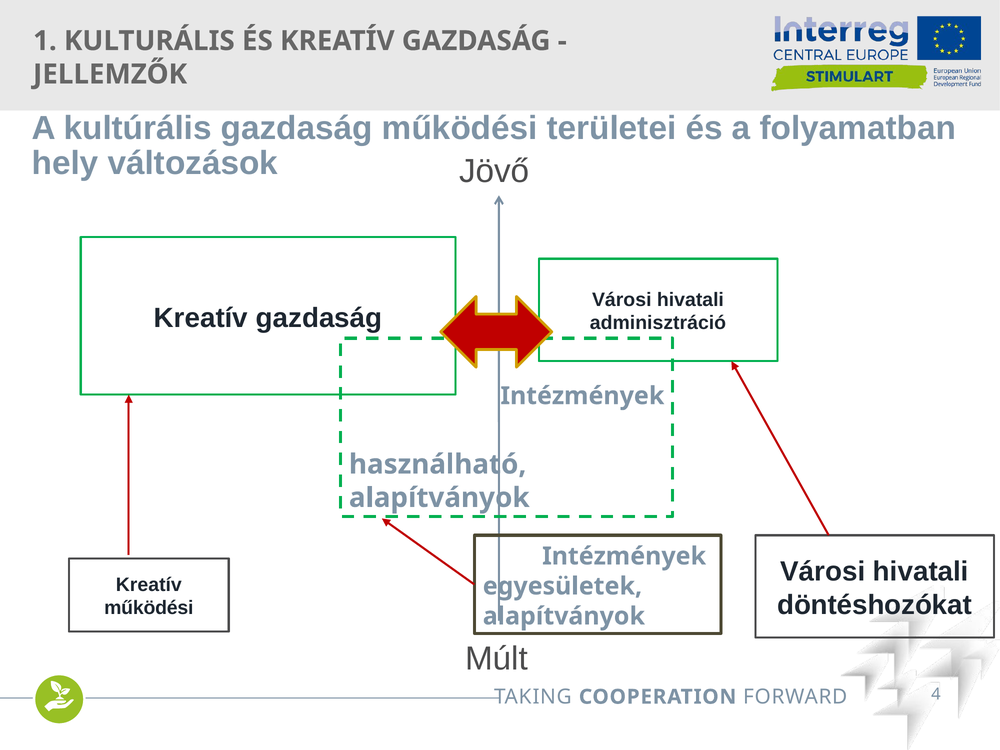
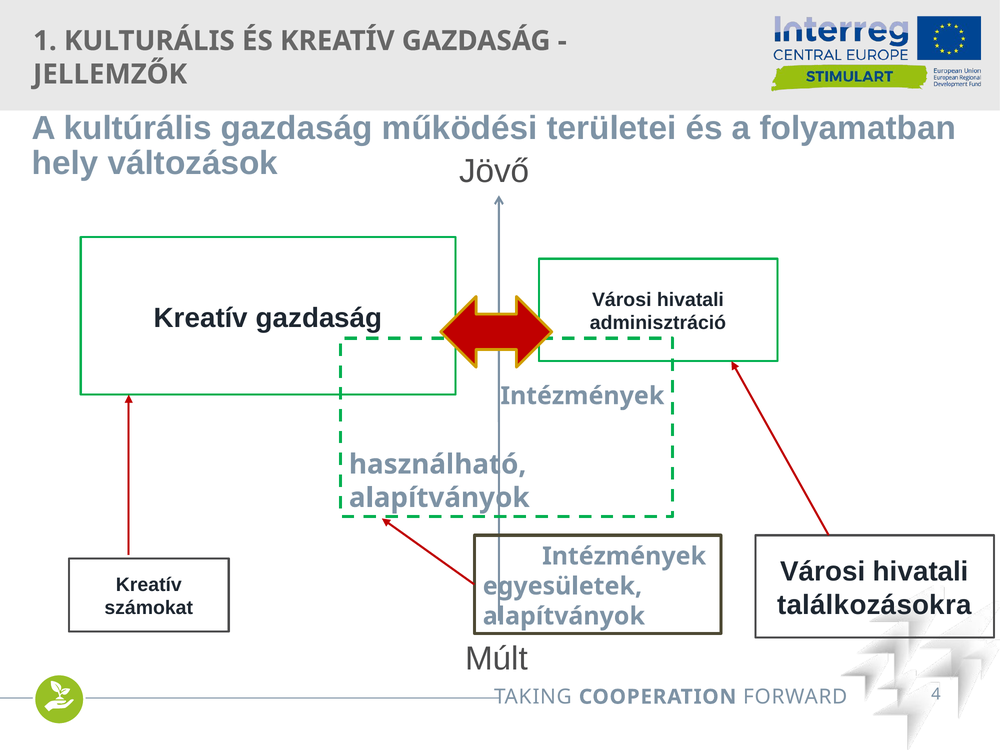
döntéshozókat: döntéshozókat -> találkozásokra (874, 605)
működési: működési -> számokat (149, 608)
